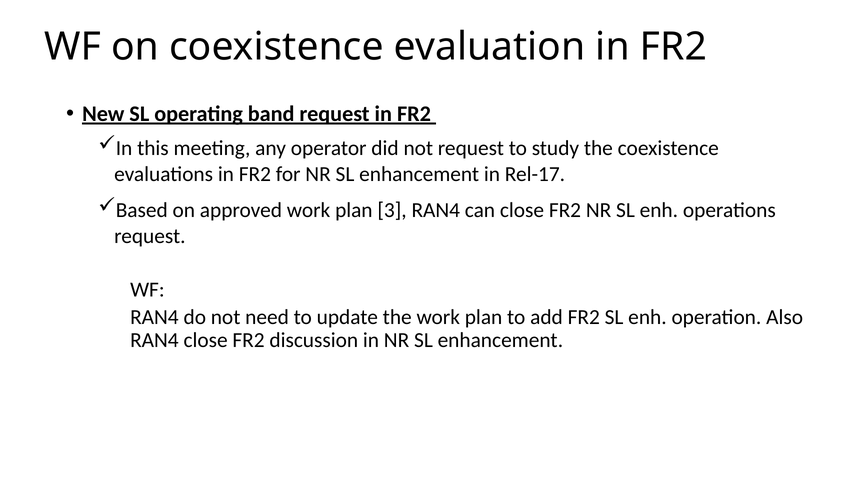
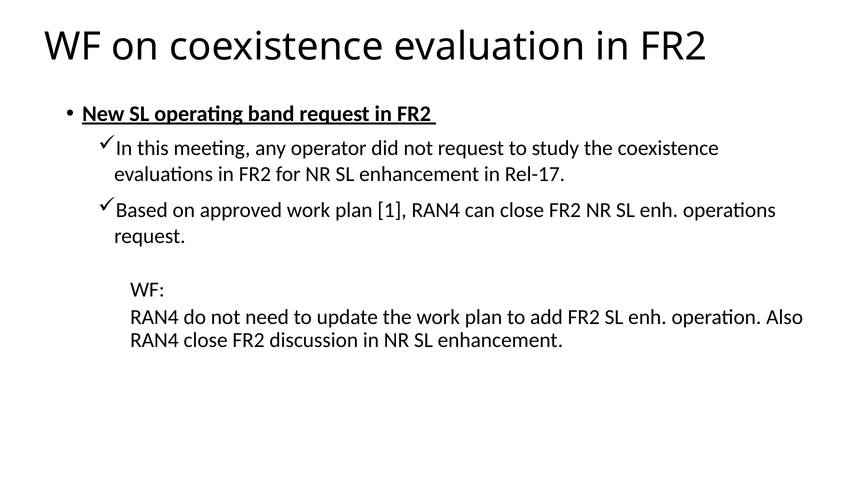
3: 3 -> 1 (392, 210)
